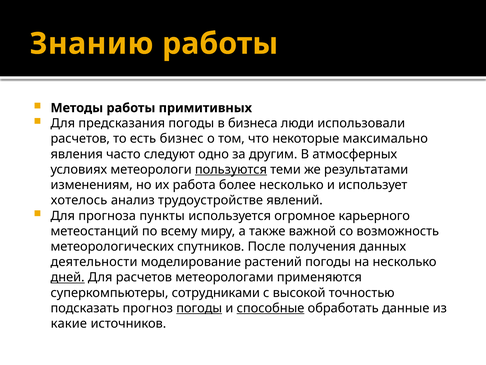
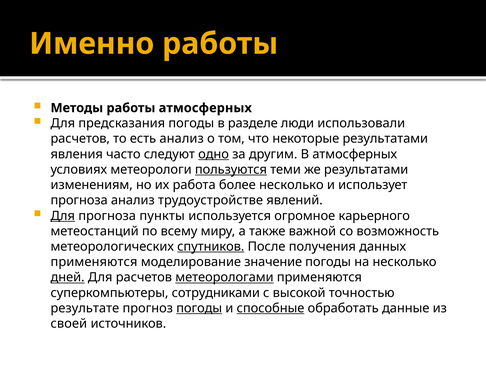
Знанию: Знанию -> Именно (92, 44)
работы примитивных: примитивных -> атмосферных (205, 108)
бизнеса: бизнеса -> разделе (253, 123)
есть бизнес: бизнес -> анализ (182, 139)
некоторые максимально: максимально -> результатами (385, 139)
одно underline: none -> present (214, 154)
хотелось: хотелось -> прогноза (79, 200)
Для underline: none -> present (63, 215)
спутников underline: none -> present (211, 246)
деятельности: деятельности -> применяются (94, 262)
растений: растений -> значение (273, 262)
метеорологами underline: none -> present (224, 277)
подсказать: подсказать -> результате (85, 308)
какие: какие -> своей (69, 323)
